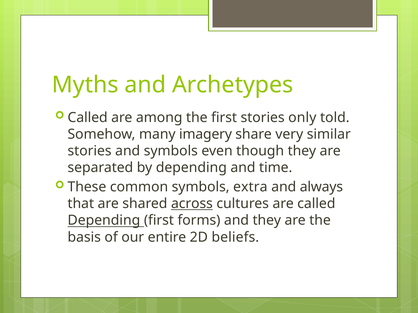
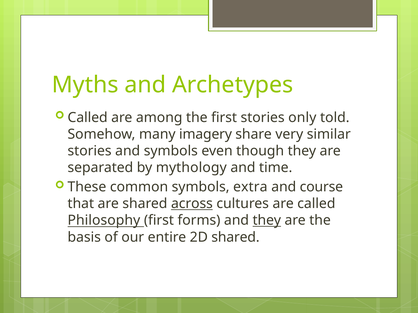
by depending: depending -> mythology (191, 168)
always: always -> course (321, 187)
Depending: Depending -> Philosophy (104, 221)
they underline: none -> present (267, 221)
2D beliefs: beliefs -> shared (235, 237)
